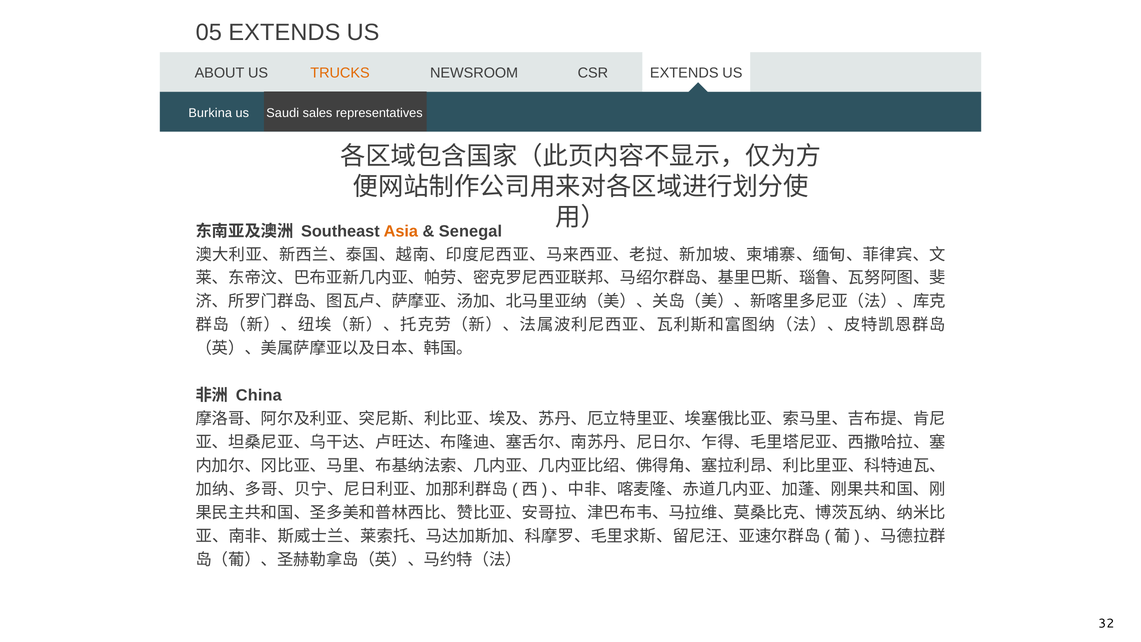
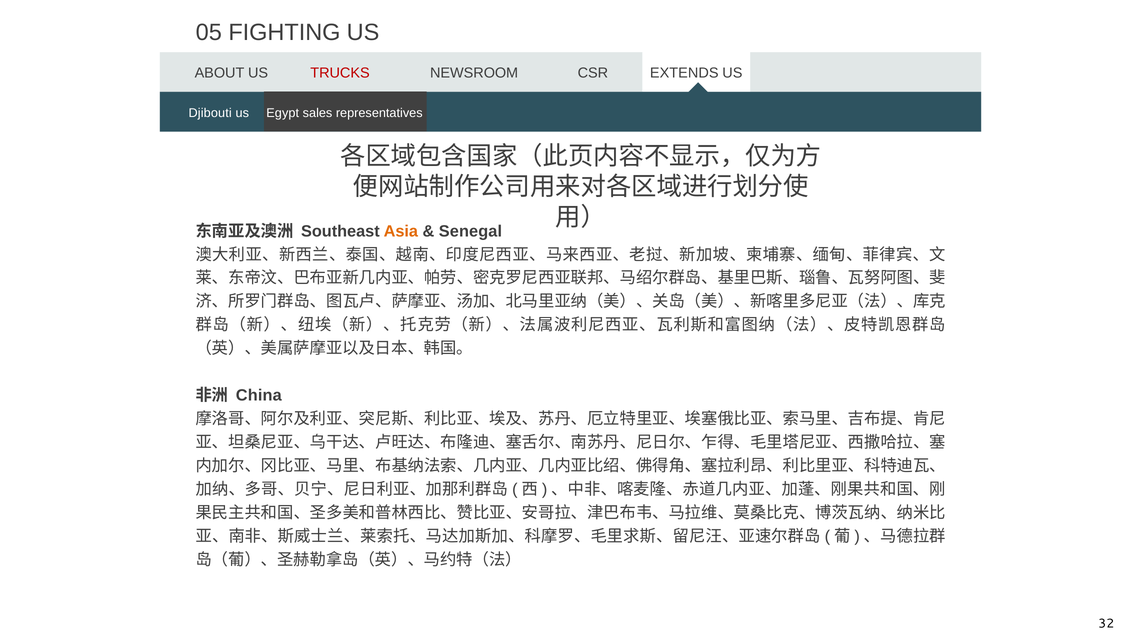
05 EXTENDS: EXTENDS -> FIGHTING (284, 33)
TRUCKS colour: orange -> red (340, 73)
Burkina: Burkina -> Djibouti (210, 113)
Saudi: Saudi -> Egypt (283, 113)
